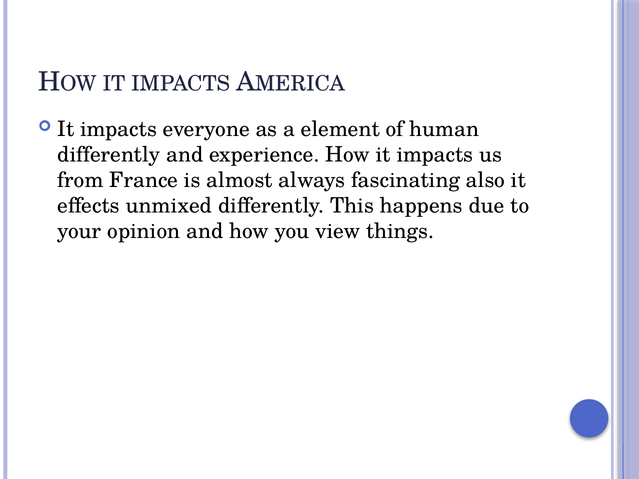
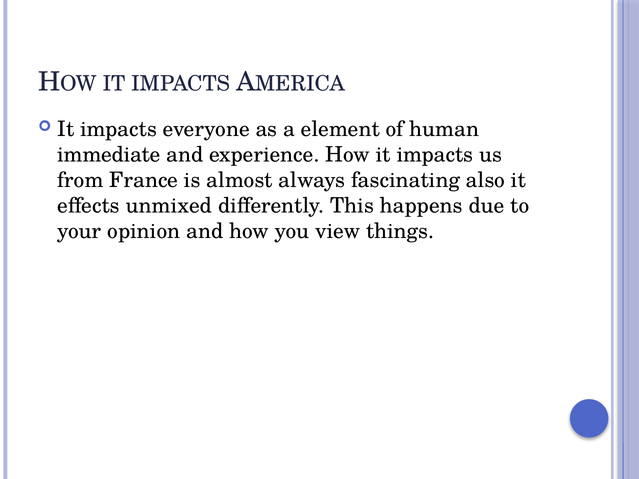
differently: differently -> immediate (109, 155)
